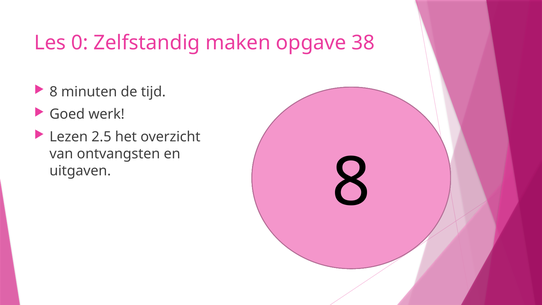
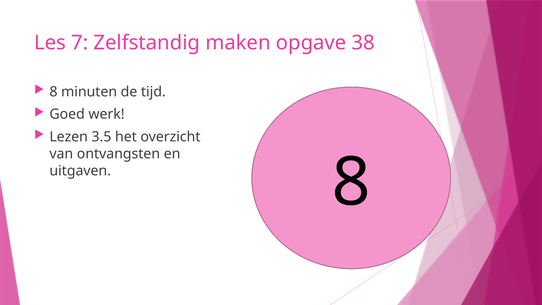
0: 0 -> 7 (80, 43)
2.5: 2.5 -> 3.5 (101, 137)
